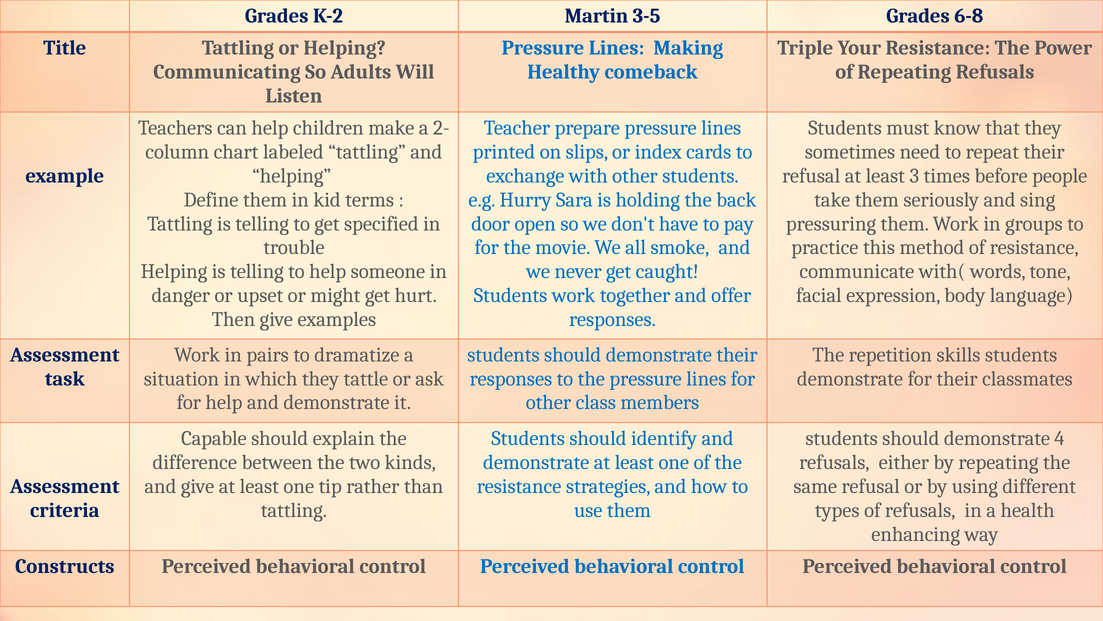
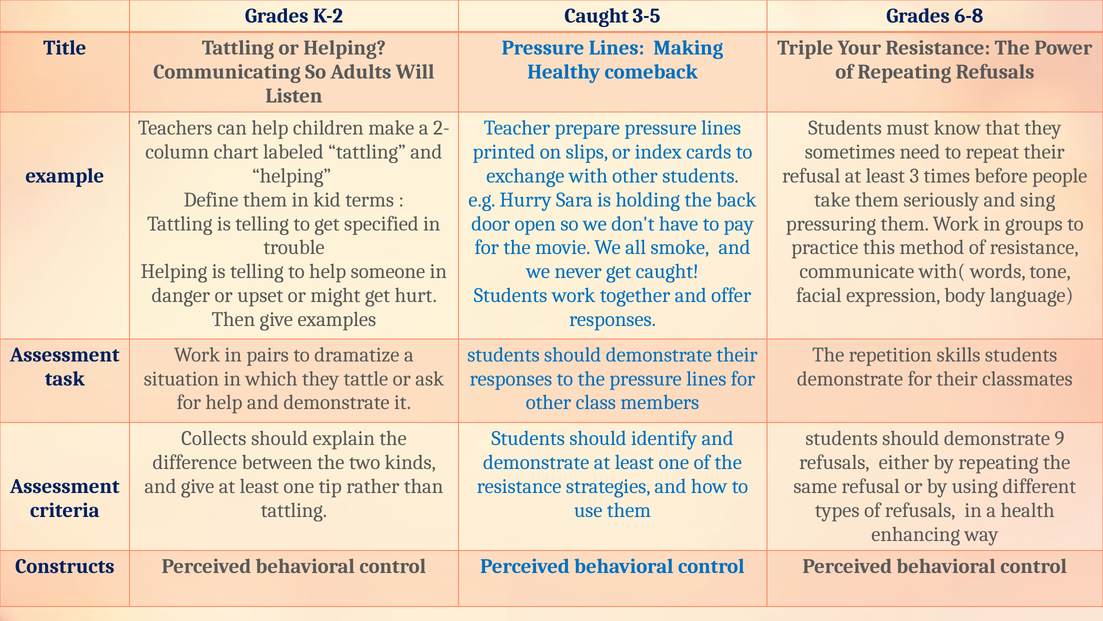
K-2 Martin: Martin -> Caught (597, 16)
Capable: Capable -> Collects (214, 438)
4: 4 -> 9 (1059, 438)
